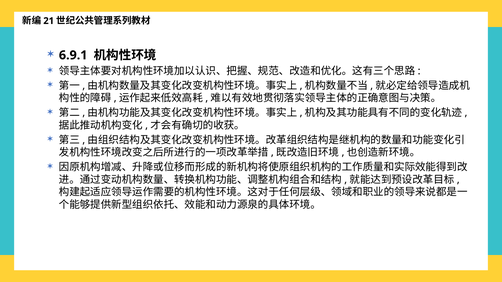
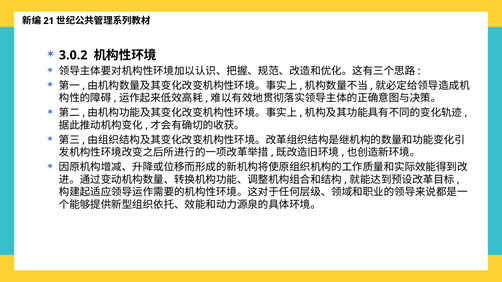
6.9.1: 6.9.1 -> 3.0.2 (73, 55)
